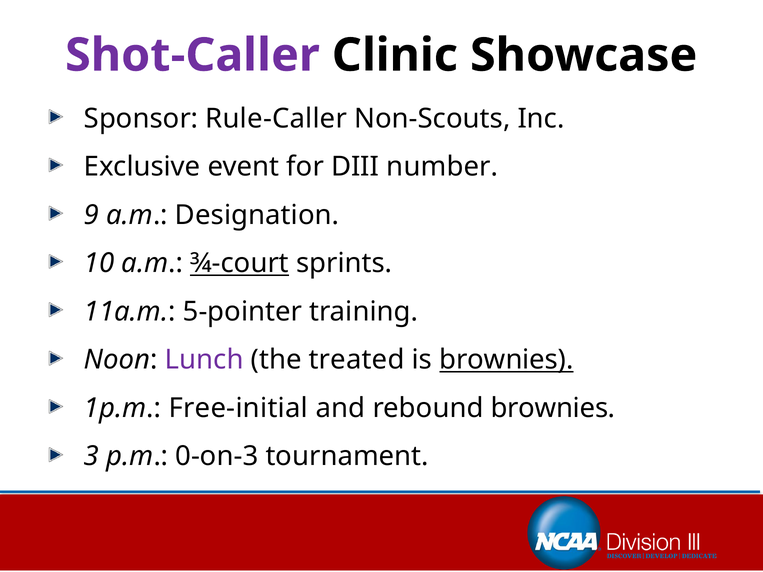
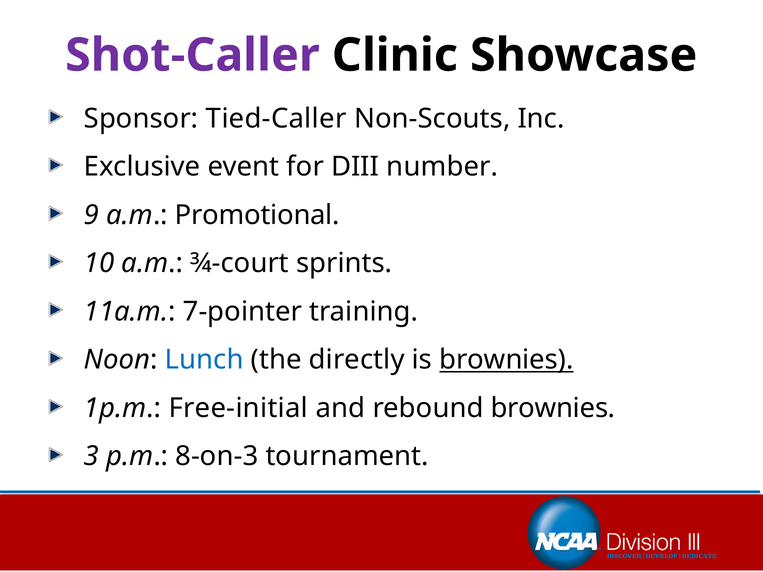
Rule-Caller: Rule-Caller -> Tied-Caller (276, 118)
Designation: Designation -> Promotional (257, 215)
¾-court underline: present -> none (240, 263)
5-pointer: 5-pointer -> 7-pointer (242, 312)
Lunch colour: purple -> blue (204, 360)
treated: treated -> directly (357, 360)
0-on-3: 0-on-3 -> 8-on-3 (217, 457)
